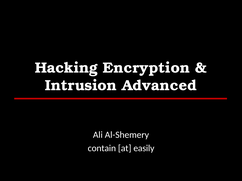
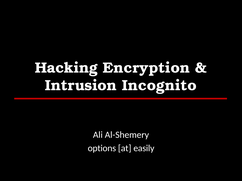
Advanced: Advanced -> Incognito (159, 86)
contain: contain -> options (102, 149)
